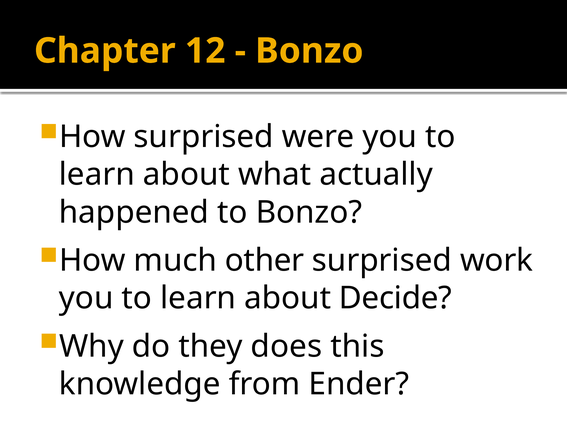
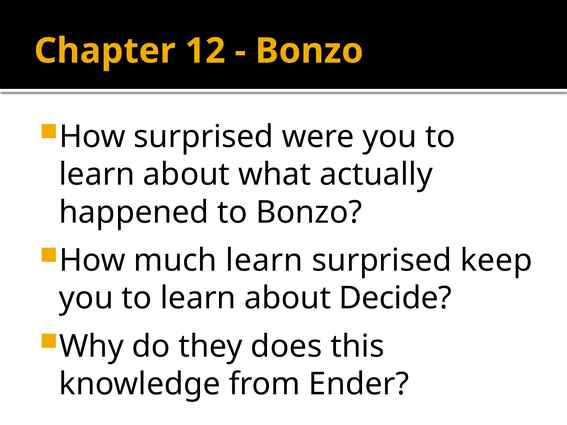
much other: other -> learn (264, 261)
work: work -> keep (496, 261)
